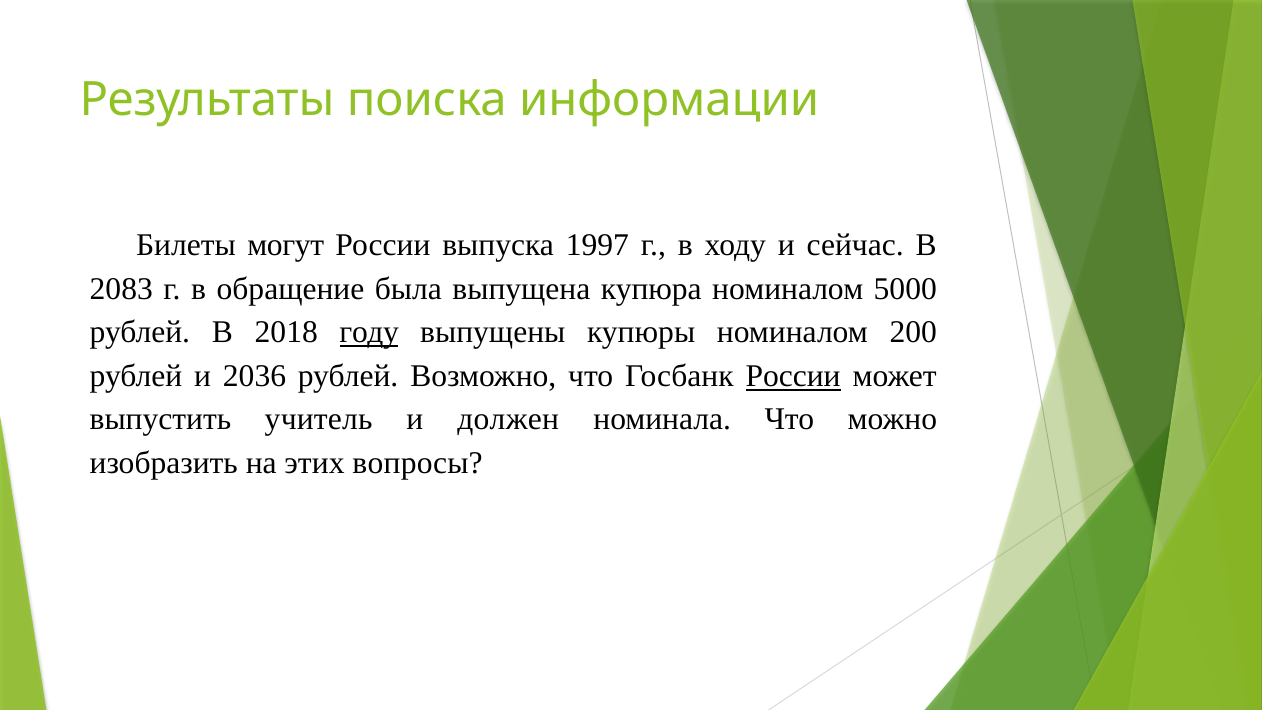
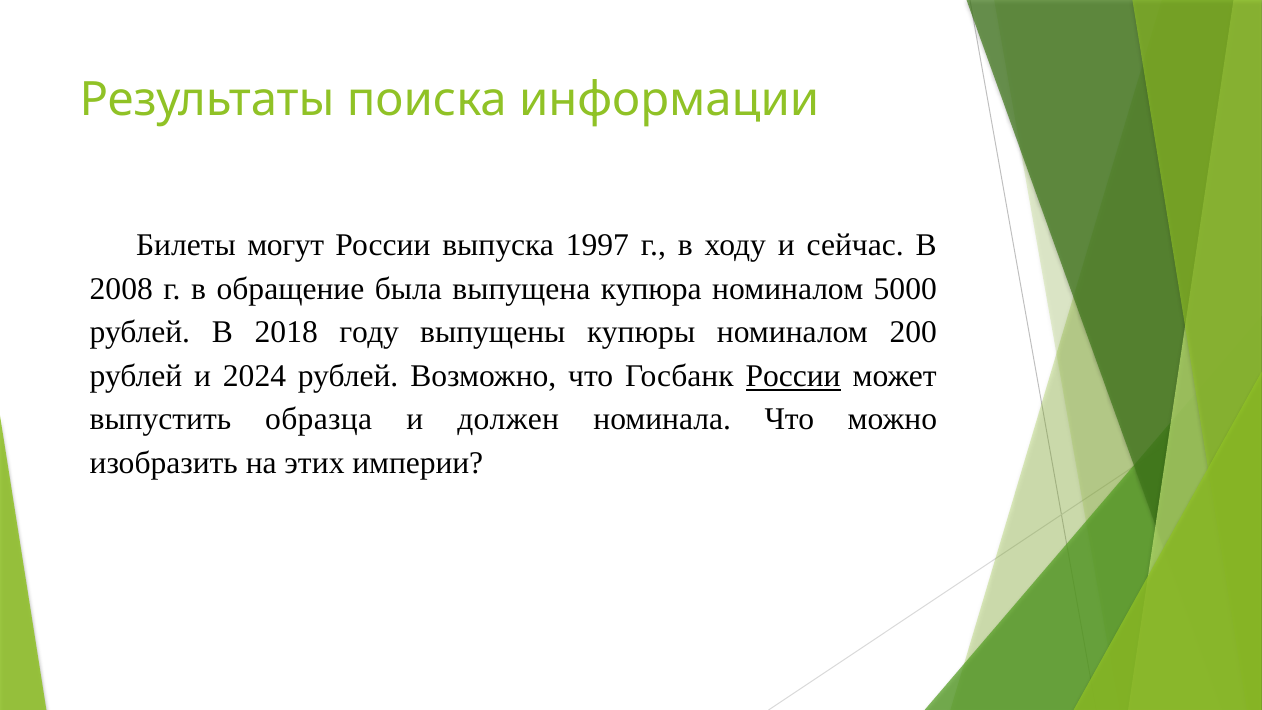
2083: 2083 -> 2008 (121, 289)
году underline: present -> none (369, 332)
2036: 2036 -> 2024 (255, 376)
учитель: учитель -> образца (319, 419)
вопросы: вопросы -> империи (418, 463)
